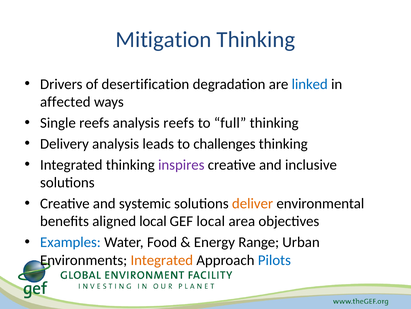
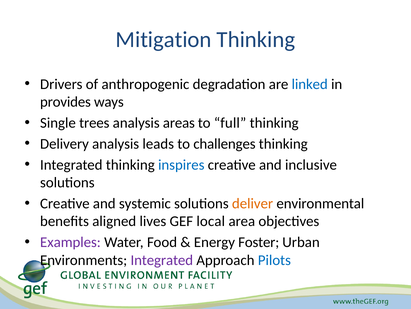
desertification: desertification -> anthropogenic (145, 84)
affected: affected -> provides (65, 102)
Single reefs: reefs -> trees (94, 123)
analysis reefs: reefs -> areas (179, 123)
inspires colour: purple -> blue (181, 164)
aligned local: local -> lives (153, 221)
Examples colour: blue -> purple (70, 242)
Range: Range -> Foster (259, 242)
Integrated colour: orange -> purple (162, 260)
